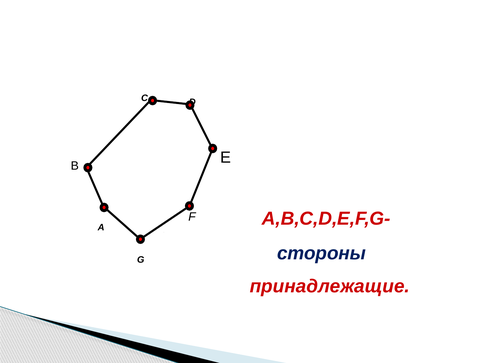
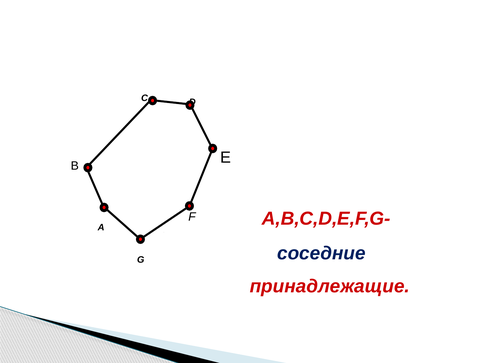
стороны: стороны -> соседние (321, 254)
